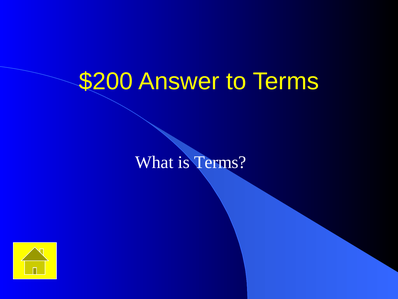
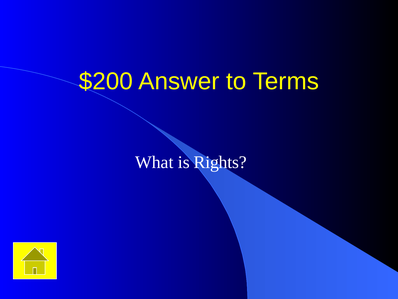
is Terms: Terms -> Rights (220, 162)
